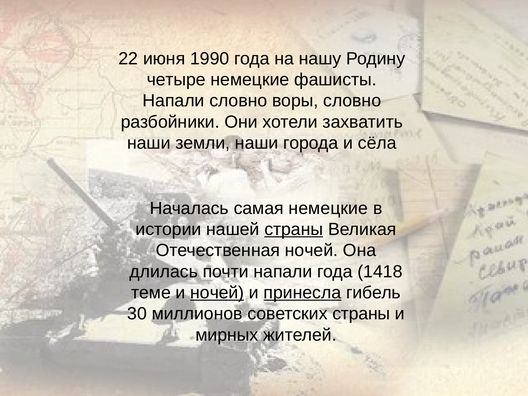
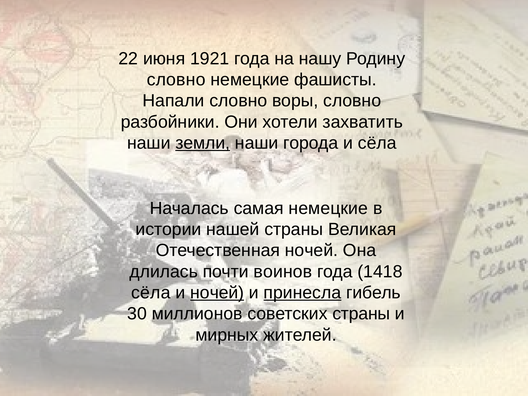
1990: 1990 -> 1921 (210, 59)
четыре: четыре -> словно (176, 80)
земли underline: none -> present (203, 143)
страны underline: present -> none (294, 229)
почти напали: напали -> воинов (283, 272)
теме: теме -> сёла (151, 293)
